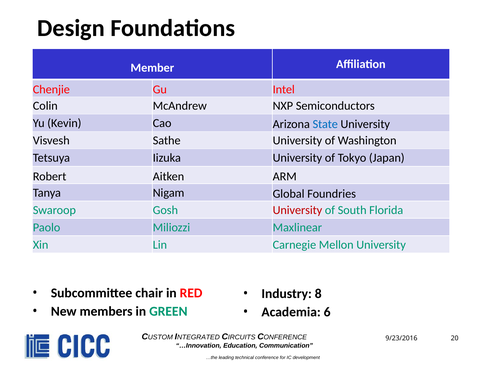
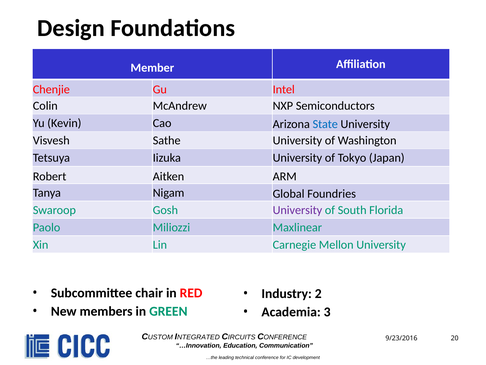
University colour: red -> purple (297, 210)
8: 8 -> 2 (318, 293)
6: 6 -> 3 (327, 311)
